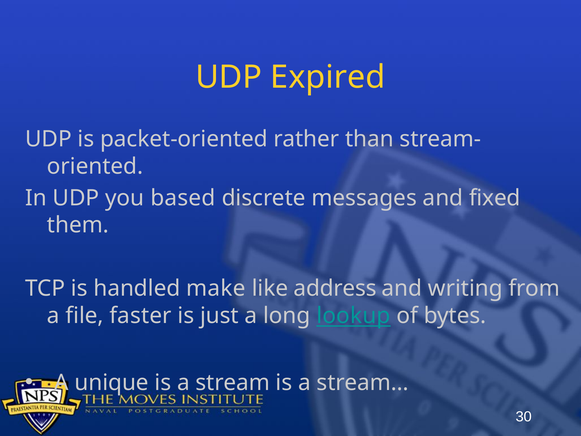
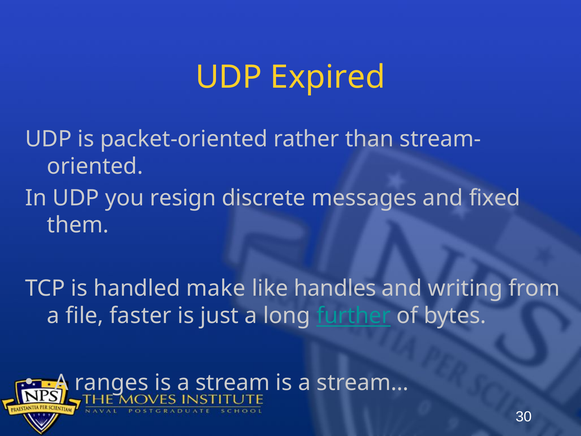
based: based -> resign (183, 198)
address: address -> handles (335, 288)
lookup: lookup -> further (354, 315)
unique: unique -> ranges (112, 382)
